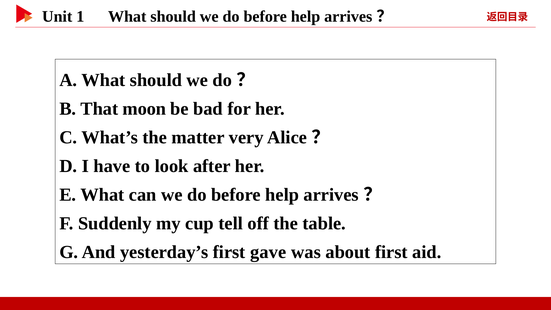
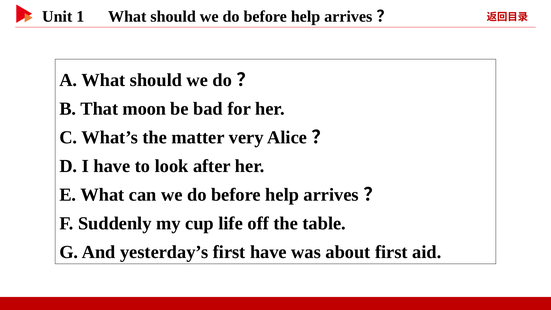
tell: tell -> life (231, 223)
first gave: gave -> have (268, 252)
